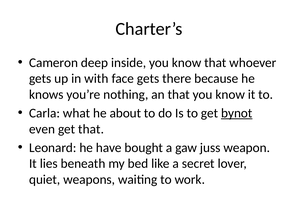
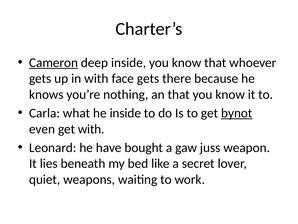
Cameron underline: none -> present (54, 63)
he about: about -> inside (125, 113)
get that: that -> with (91, 129)
